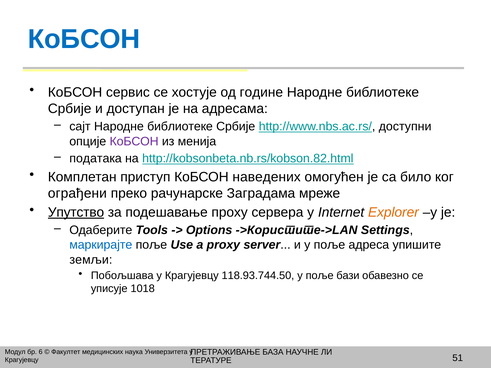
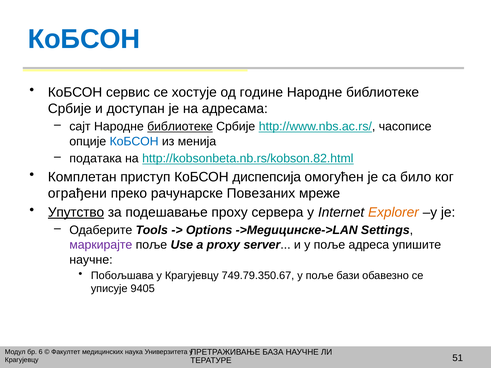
библиотеке underline: none -> present (180, 127)
доступни: доступни -> часописе (405, 127)
КоБСОН colour: purple -> blue (134, 141)
наведених: наведених -> диспепсија (267, 177)
Заградама: Заградама -> Повезаних (261, 193)
->Користите->LAN: ->Користите->LAN -> ->Медицинске->LAN (297, 230)
маркирајте colour: blue -> purple (101, 245)
земљи: земљи -> научне (91, 260)
118.93.744.50: 118.93.744.50 -> 749.79.350.67 (258, 276)
1018: 1018 -> 9405 (143, 289)
